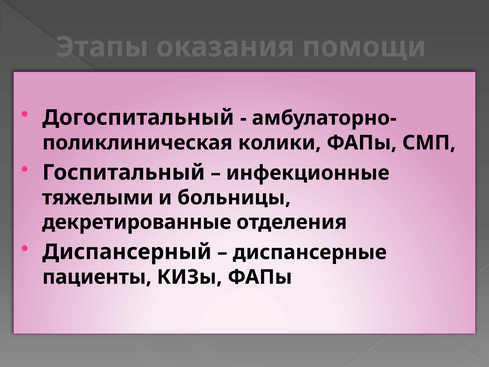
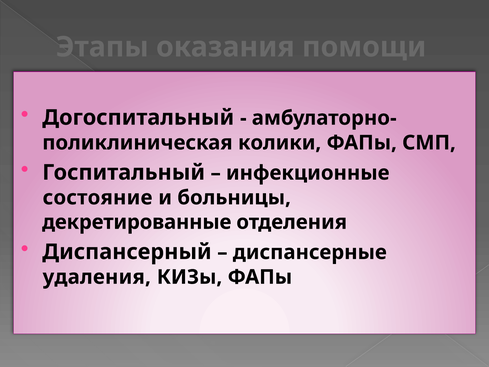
тяжелыми: тяжелыми -> состояние (98, 198)
пациенты: пациенты -> удаления (97, 277)
